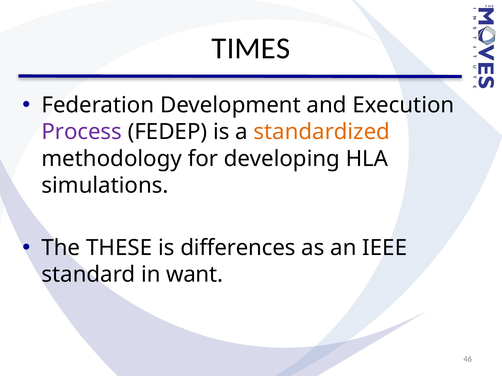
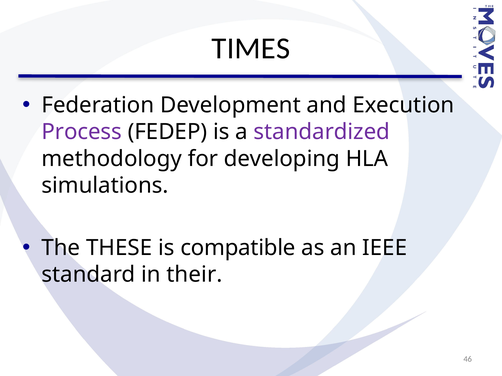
standardized colour: orange -> purple (322, 132)
differences: differences -> compatible (238, 248)
want: want -> their (194, 275)
